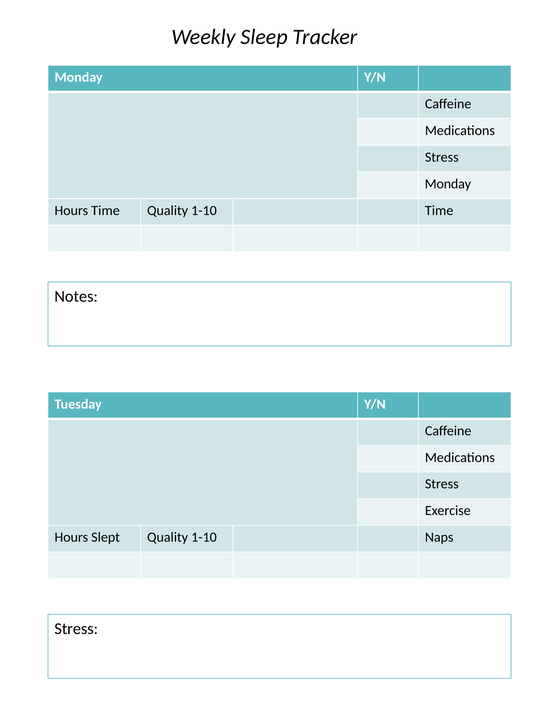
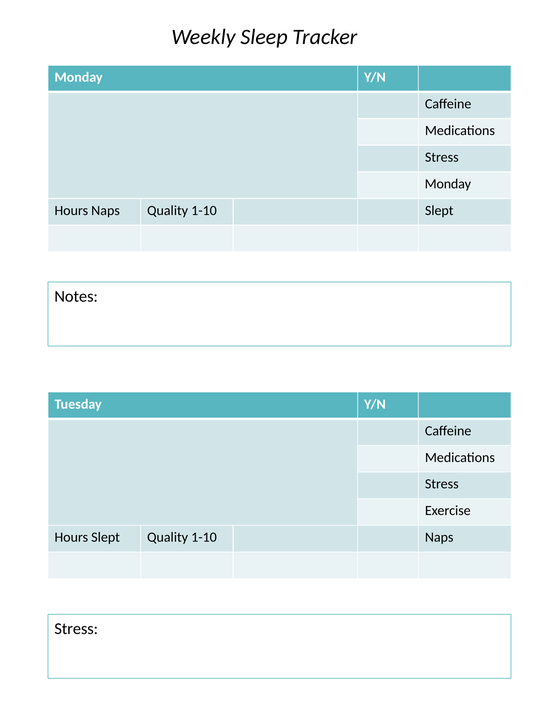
Hours Time: Time -> Naps (106, 211)
1-10 Time: Time -> Slept (439, 211)
